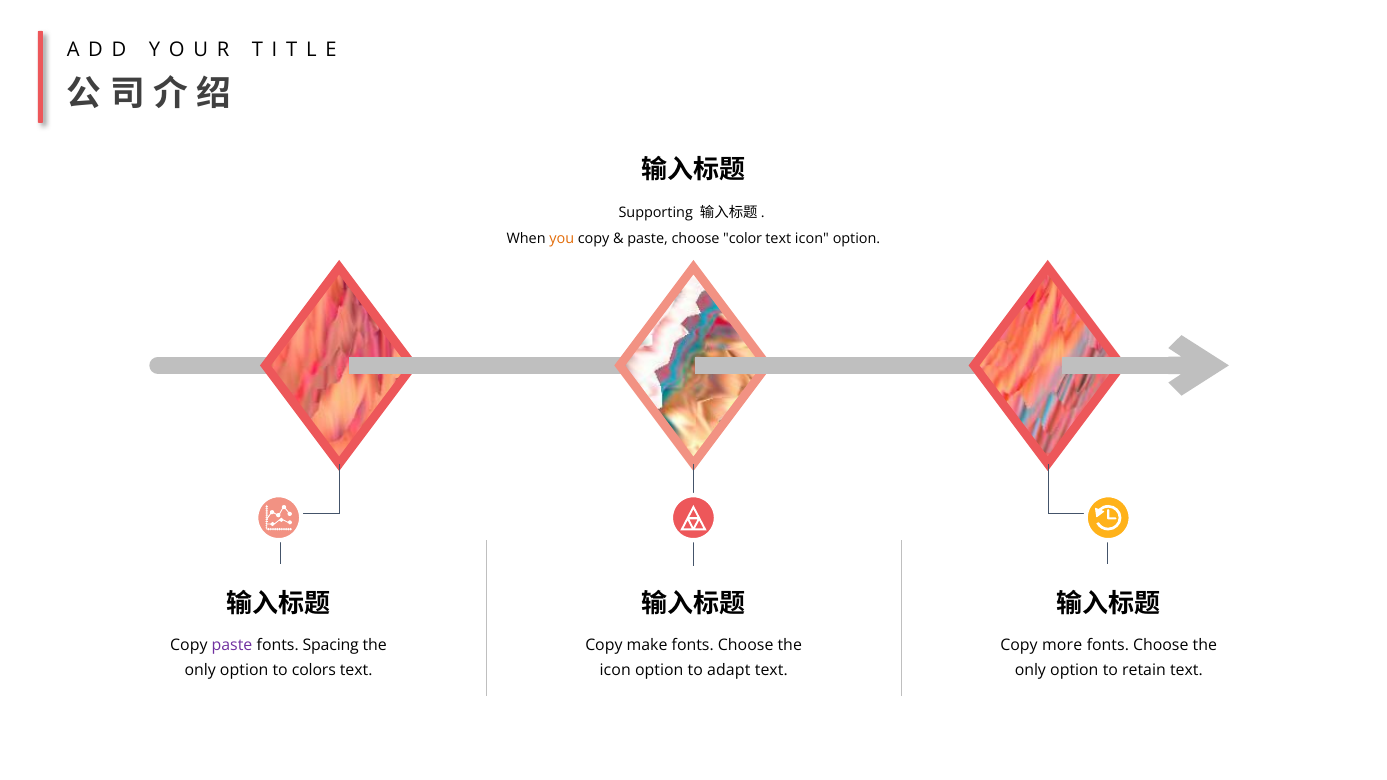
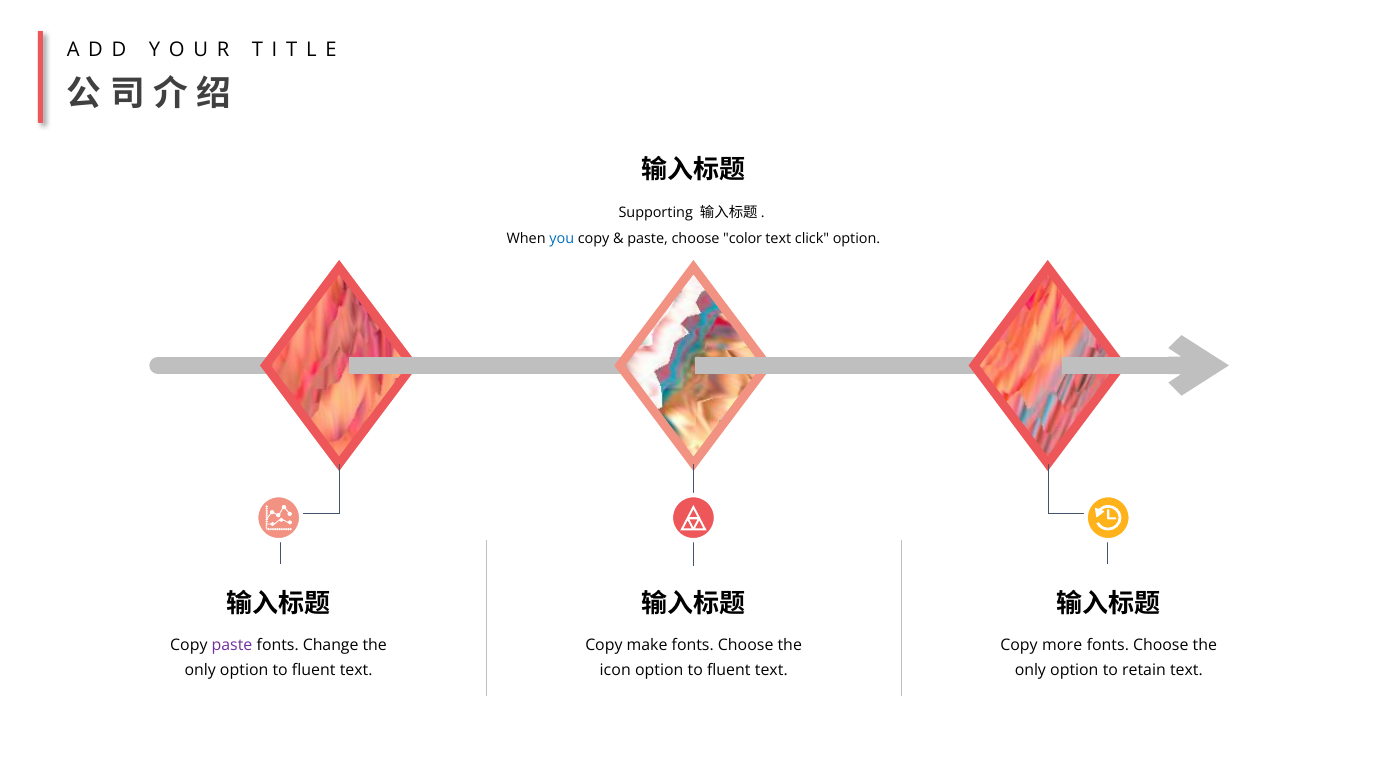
you colour: orange -> blue (562, 239)
text icon: icon -> click (812, 239)
Spacing: Spacing -> Change (331, 645)
only option to colors: colors -> fluent (314, 670)
adapt: adapt -> fluent (729, 670)
